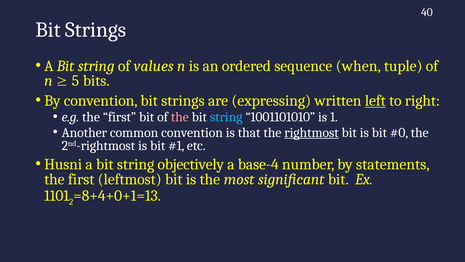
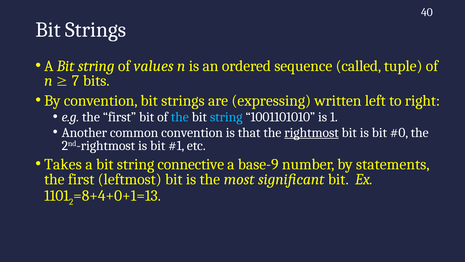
when: when -> called (358, 66)
5: 5 -> 7 (75, 81)
left underline: present -> none (375, 100)
the colour: pink -> light blue (180, 117)
Husni: Husni -> Takes (63, 164)
objectively: objectively -> connective (191, 164)
base-4: base-4 -> base-9 (258, 164)
